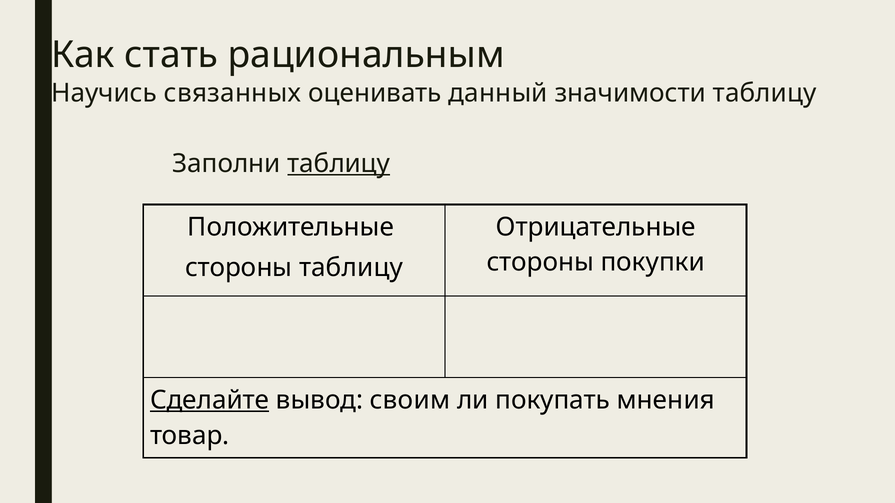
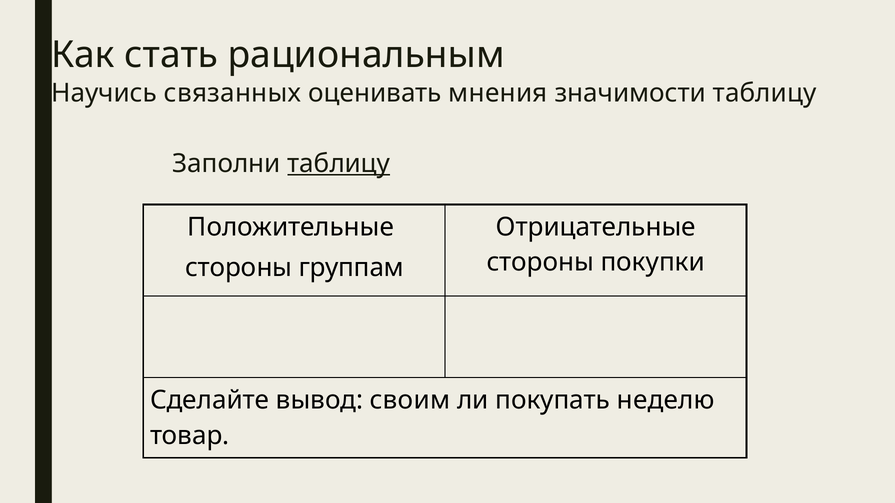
данный: данный -> мнения (498, 93)
стороны таблицу: таблицу -> группам (351, 268)
Сделайте underline: present -> none (210, 400)
мнения: мнения -> неделю (666, 400)
